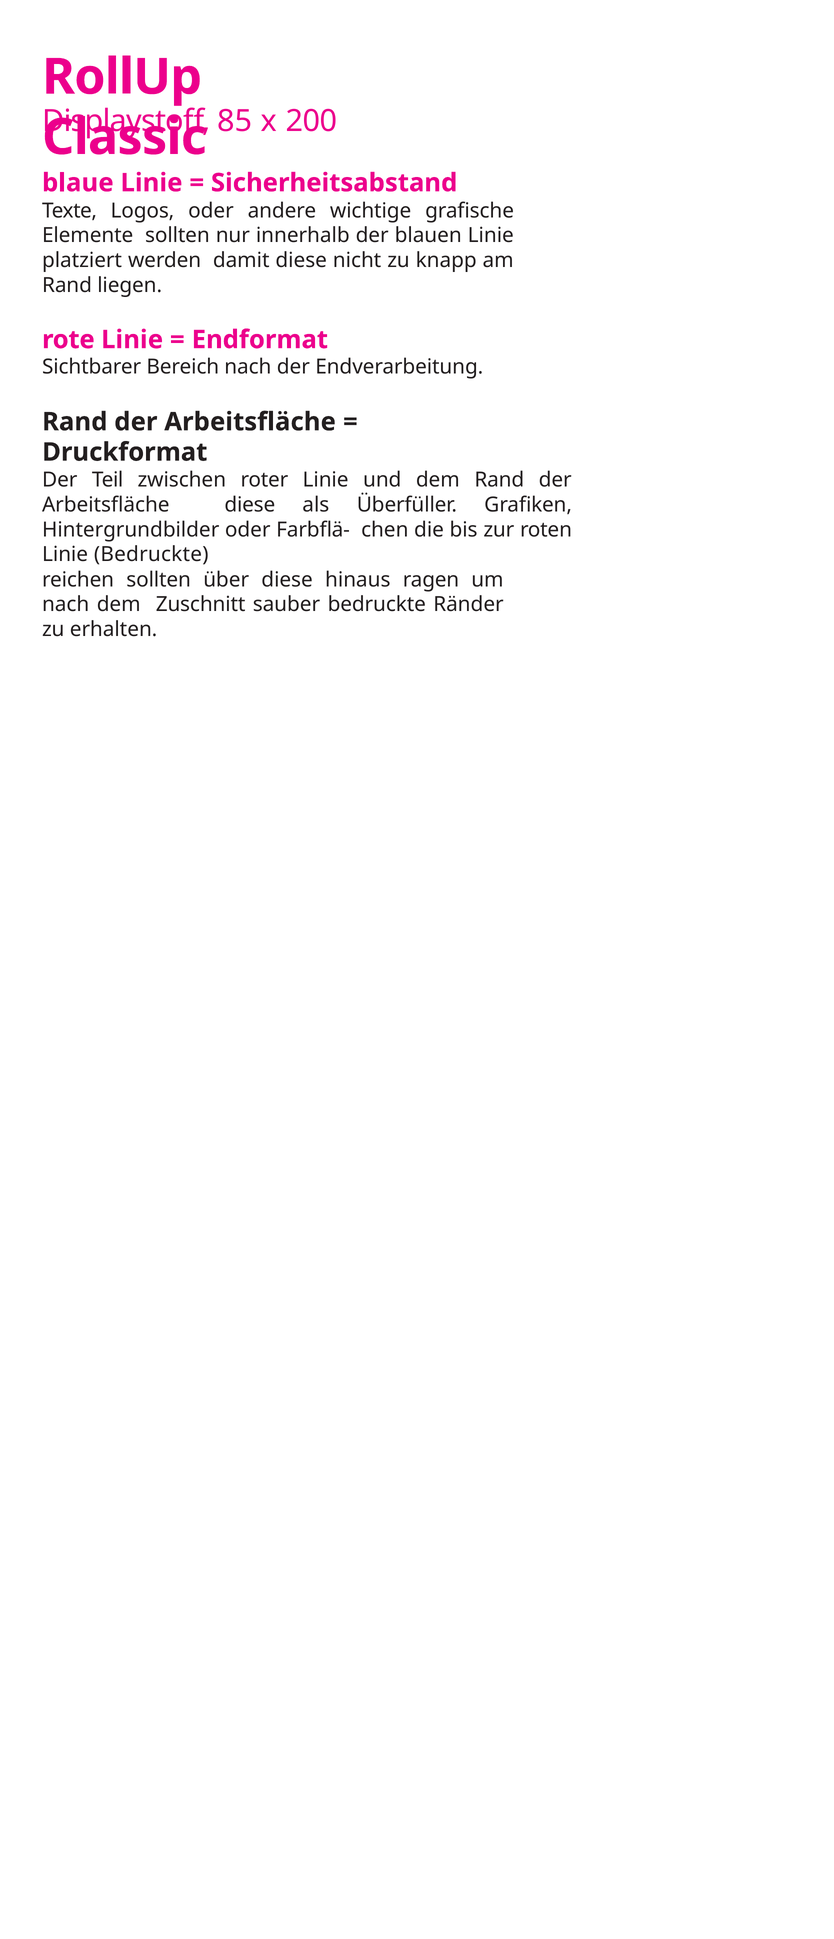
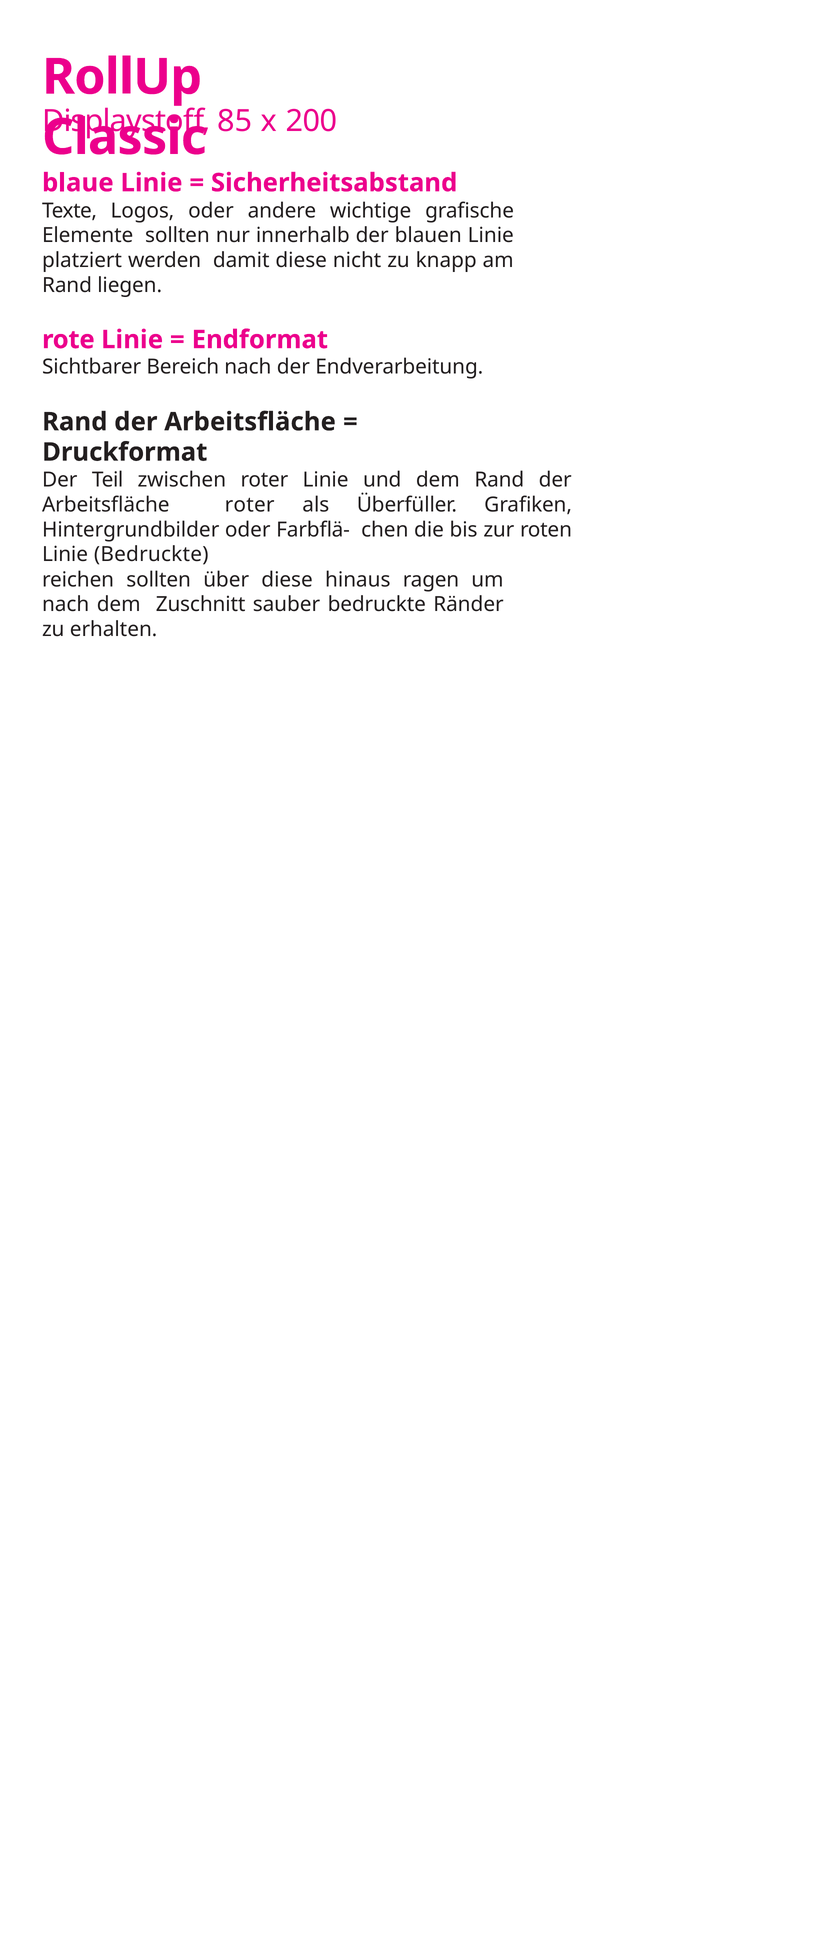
Arbeitsfläche diese: diese -> roter (250, 505)
